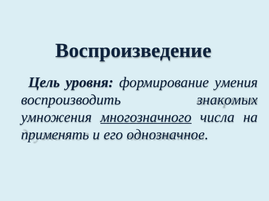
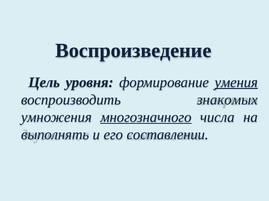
умения underline: none -> present (236, 83)
применять: применять -> выполнять (55, 135)
однозначное: однозначное -> составлении (168, 135)
